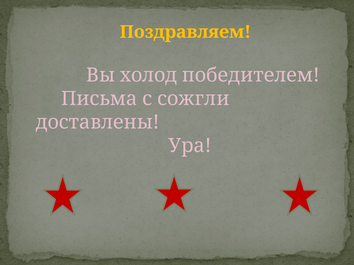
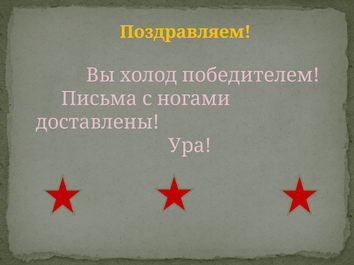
сожгли: сожгли -> ногами (194, 99)
